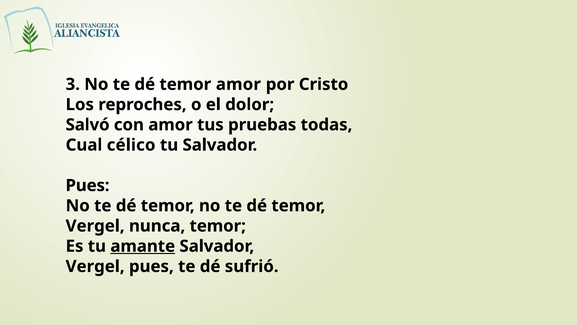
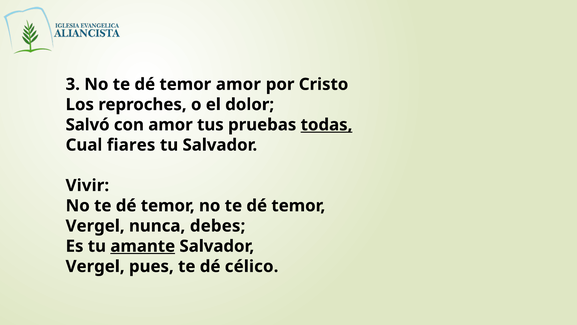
todas underline: none -> present (327, 125)
célico: célico -> fiares (131, 145)
Pues: Pues -> Vivir (87, 185)
nunca temor: temor -> debes (218, 226)
sufrió: sufrió -> célico (252, 266)
